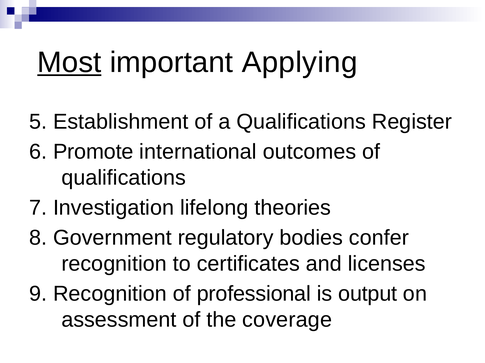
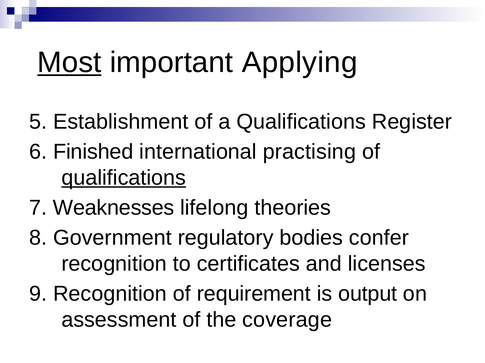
Promote: Promote -> Finished (93, 152)
outcomes: outcomes -> practising (309, 152)
qualifications underline: none -> present (124, 178)
Investigation: Investigation -> Weaknesses (114, 208)
professional: professional -> requirement (254, 294)
